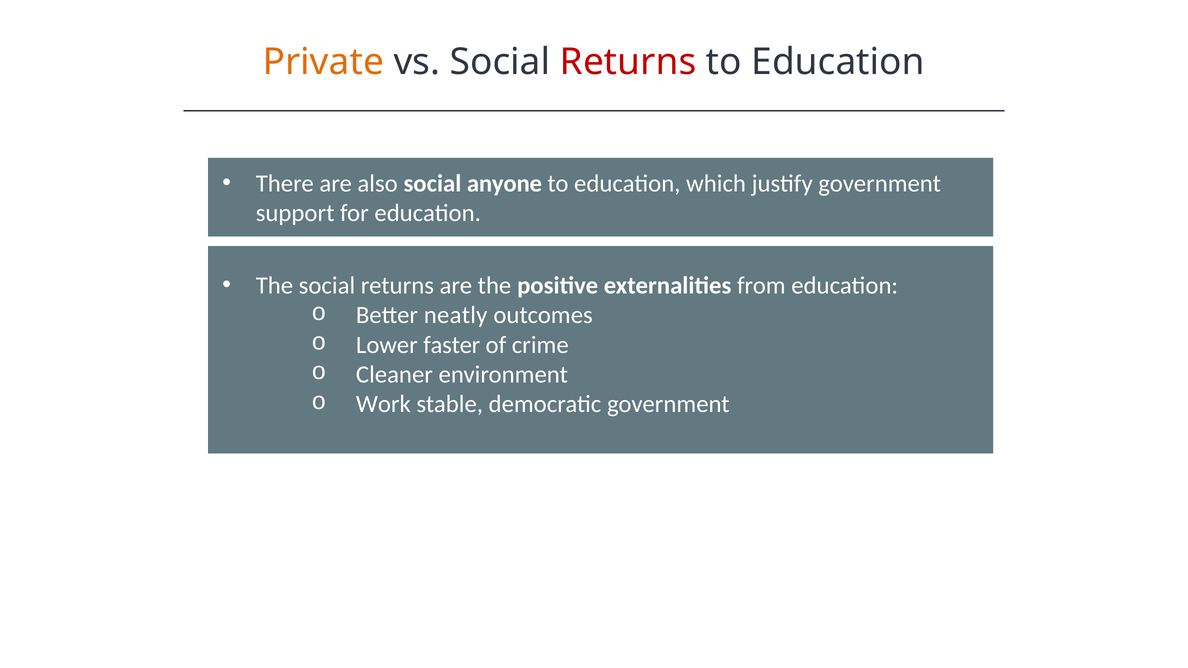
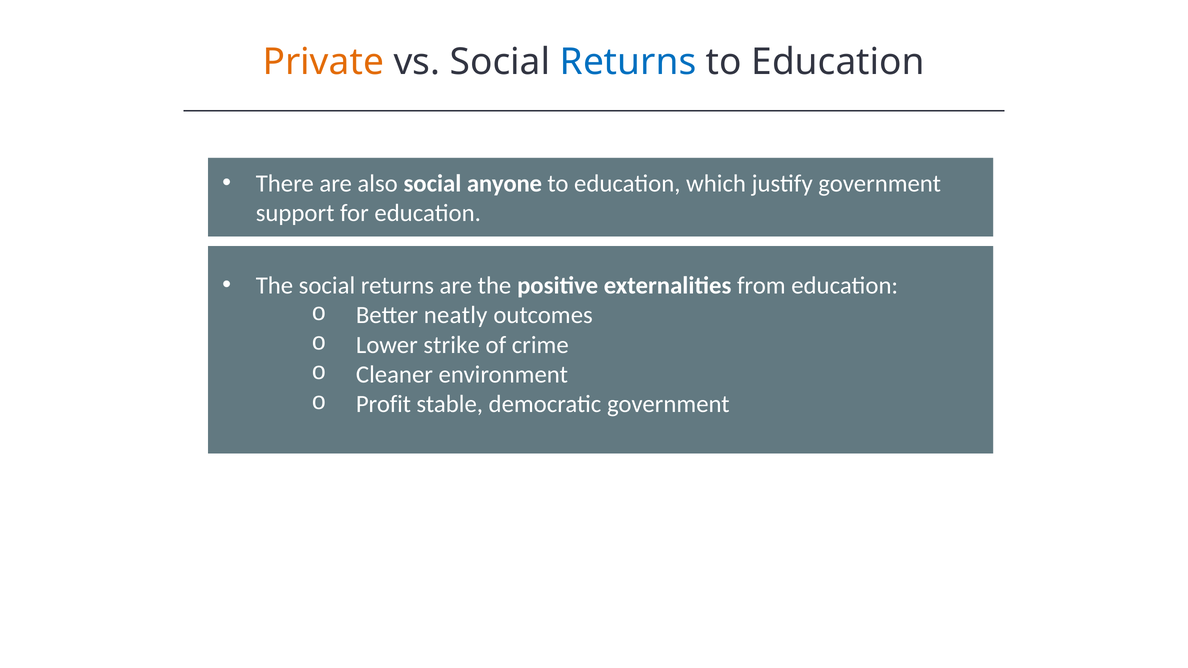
Returns colour: red -> blue (628, 62)
faster: faster -> strike (452, 345)
Work: Work -> Profit (383, 404)
